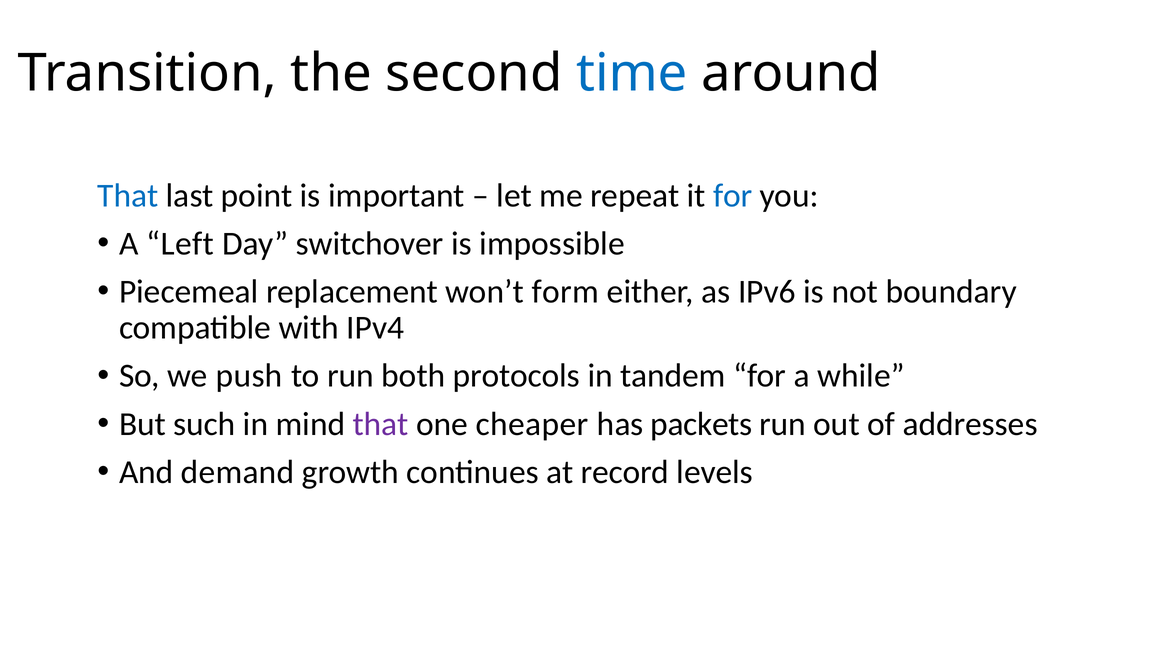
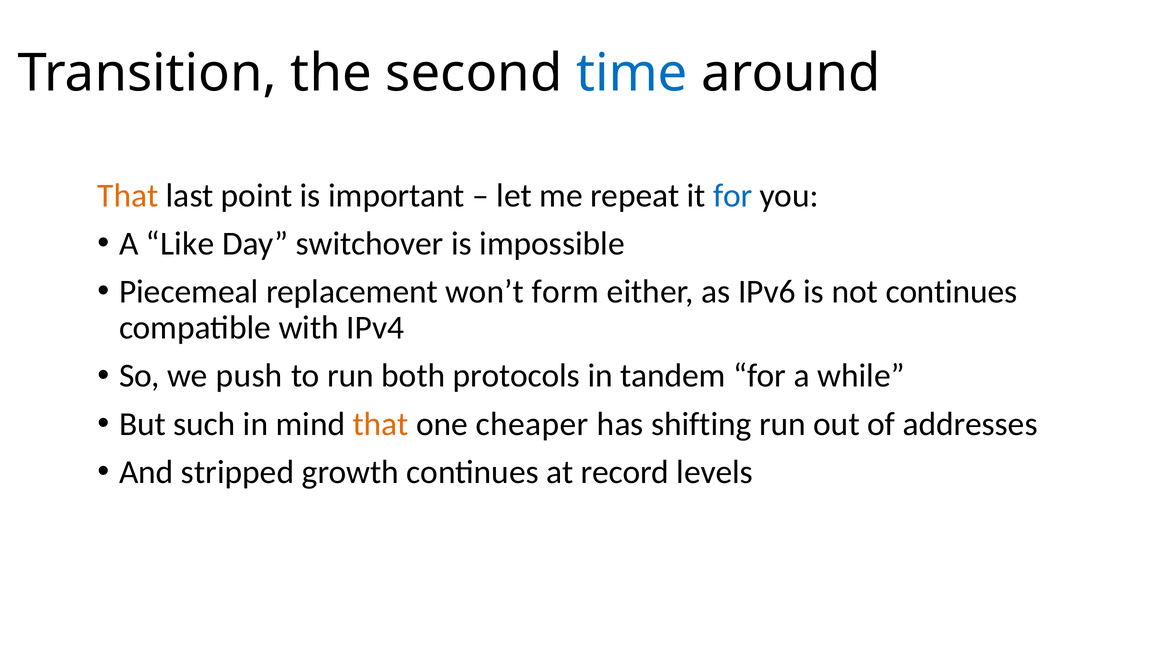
That colour: blue -> orange (128, 196)
Left: Left -> Like (180, 244)
not boundary: boundary -> continues (951, 292)
that colour: purple -> orange (381, 424)
packets: packets -> shifting (701, 424)
demand: demand -> stripped (238, 472)
